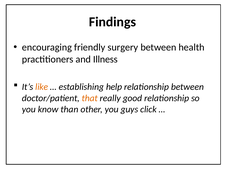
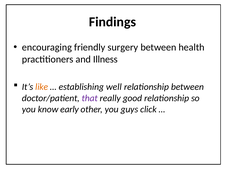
help: help -> well (114, 87)
that colour: orange -> purple (90, 98)
than: than -> early (70, 109)
